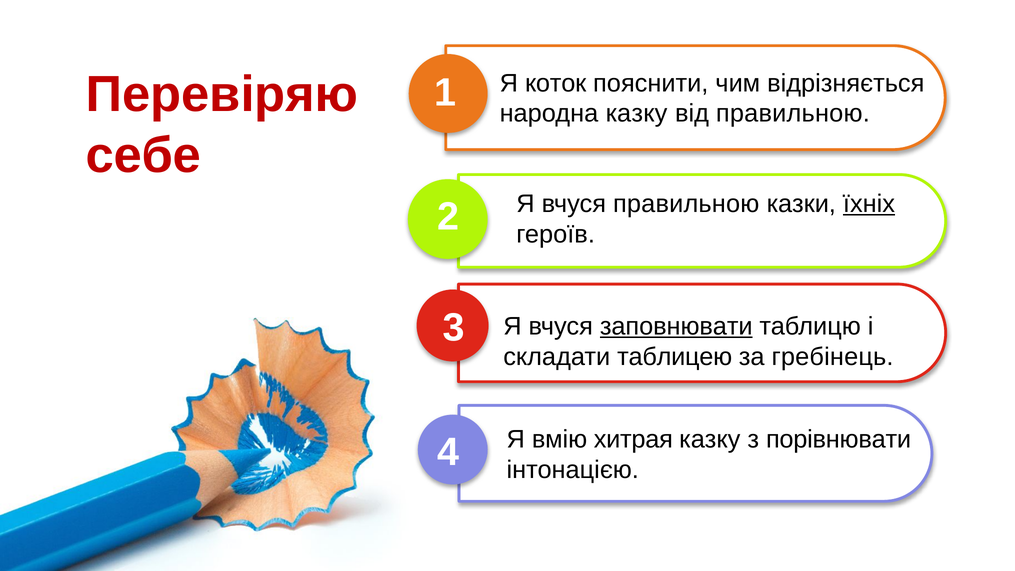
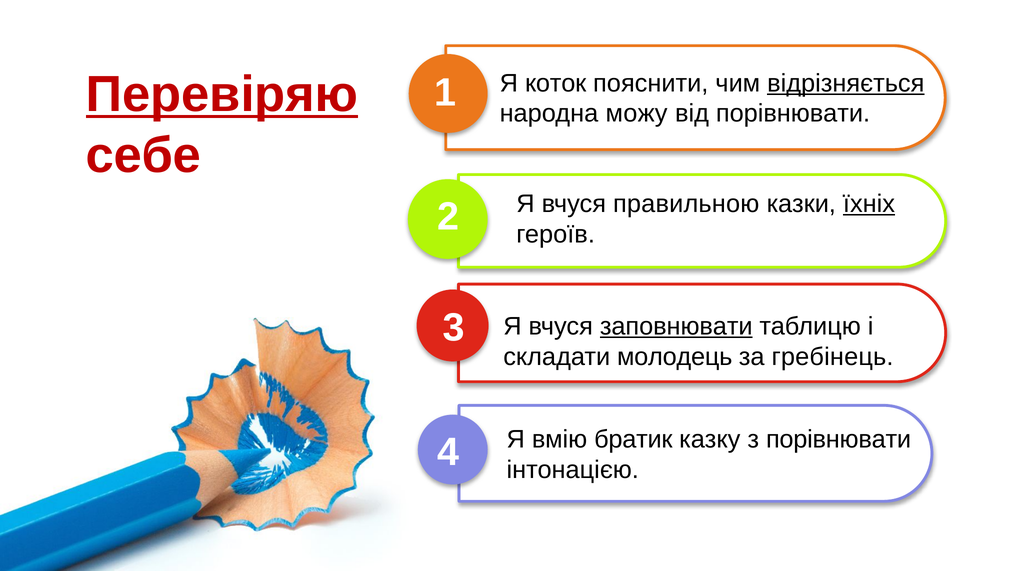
Перевіряю underline: none -> present (222, 95)
відрізняється underline: none -> present (846, 83)
народна казку: казку -> можу (637, 114)
від правильною: правильною -> порівнювати (793, 114)
таблицею: таблицею -> молодець (675, 357)
хитрая: хитрая -> братик (633, 439)
